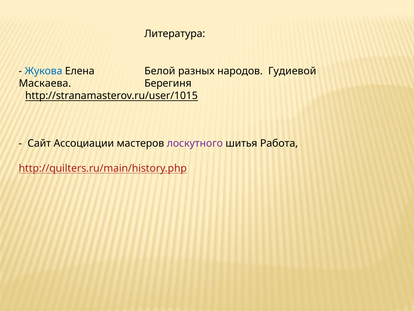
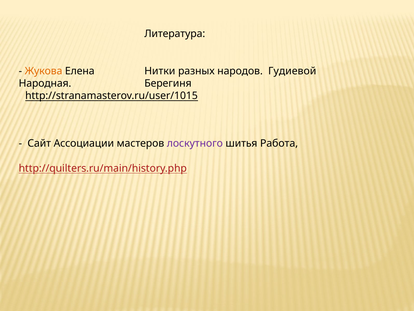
Жукова colour: blue -> orange (44, 71)
Белой: Белой -> Нитки (160, 71)
Маскаева: Маскаева -> Народная (45, 83)
